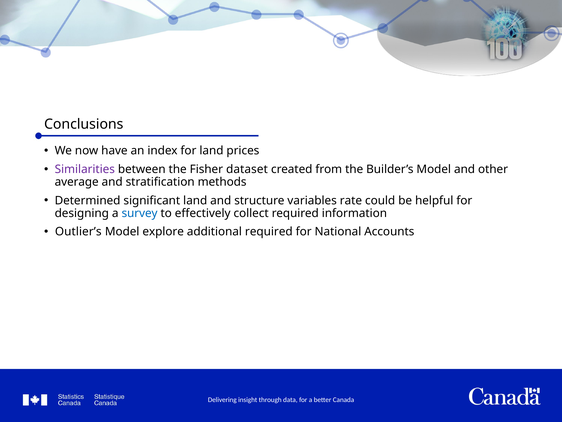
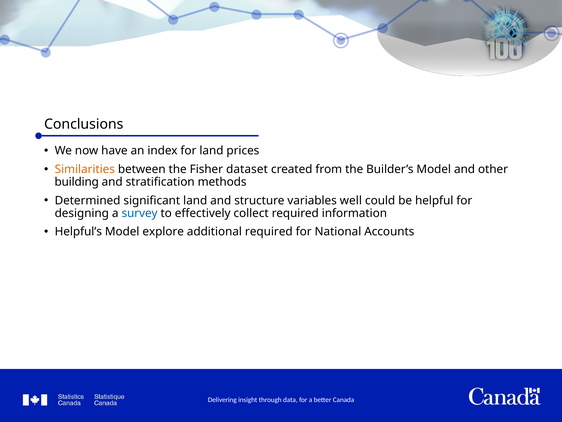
Similarities colour: purple -> orange (85, 169)
average: average -> building (77, 182)
rate: rate -> well (351, 200)
Outlier’s: Outlier’s -> Helpful’s (78, 231)
